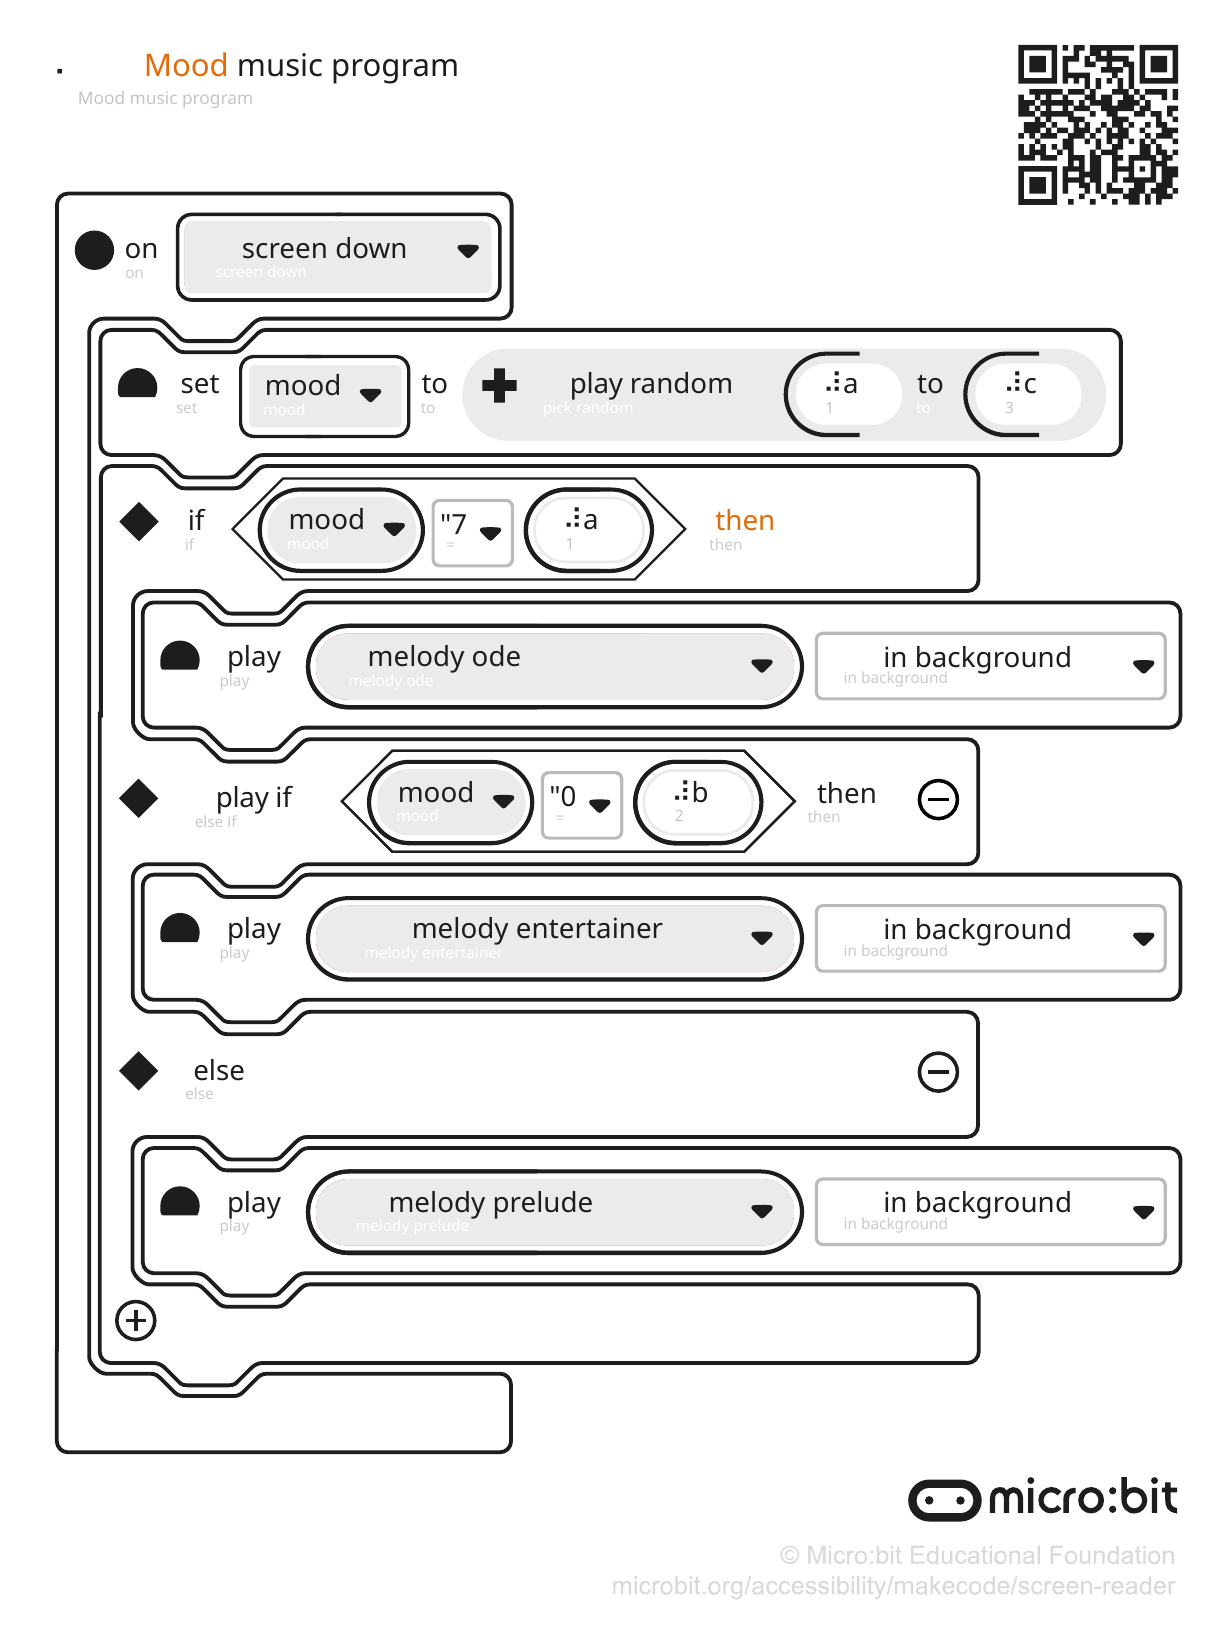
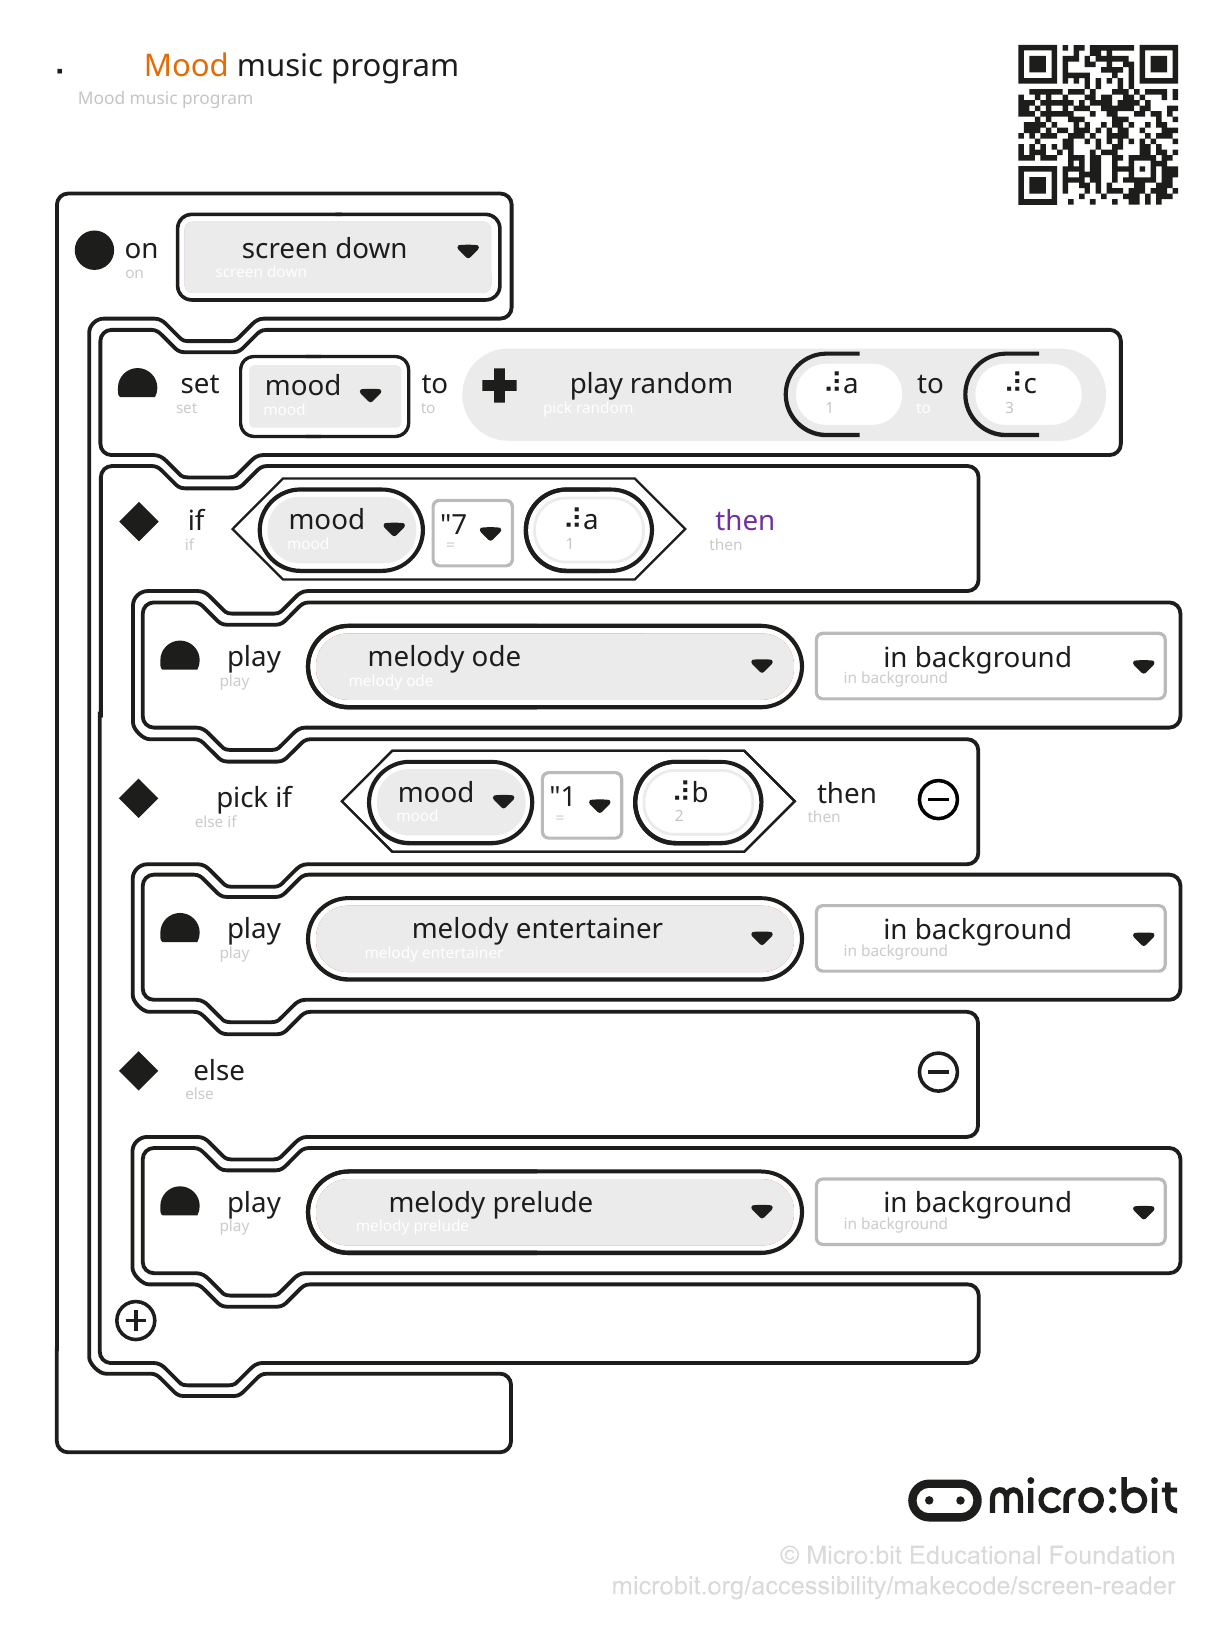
then colour: orange -> purple (745, 522)
0: 0 -> 1 (563, 797)
play: play -> pick (242, 799)
